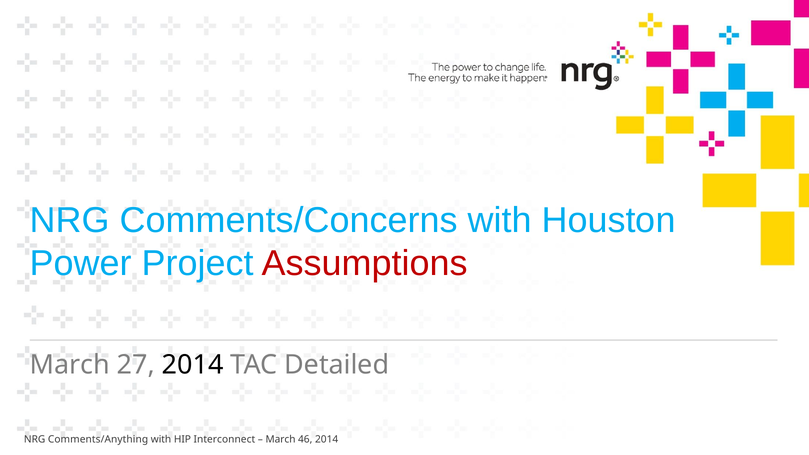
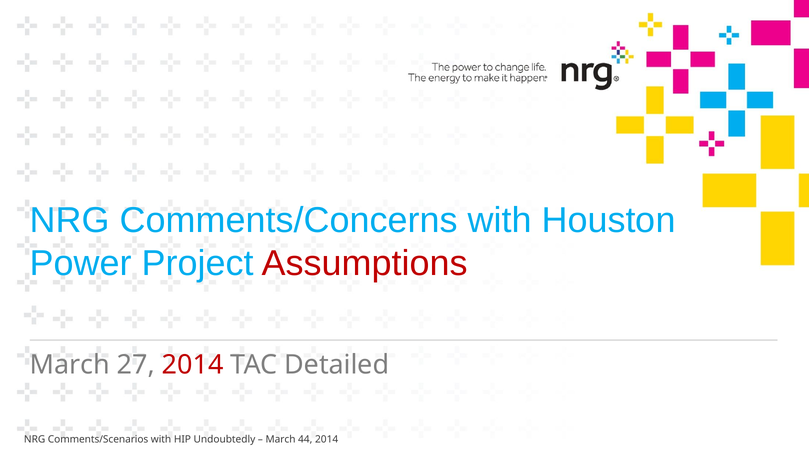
2014 colour: black -> red (193, 365)
Comments/Anything: Comments/Anything -> Comments/Scenarios (98, 439)
Interconnect: Interconnect -> Undoubtedly (224, 439)
46: 46 -> 44 (305, 439)
